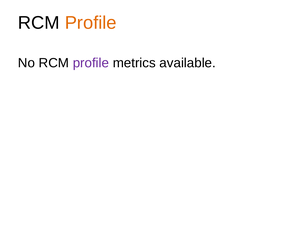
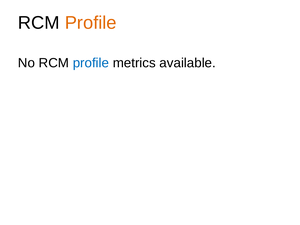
profile colour: purple -> blue (91, 63)
